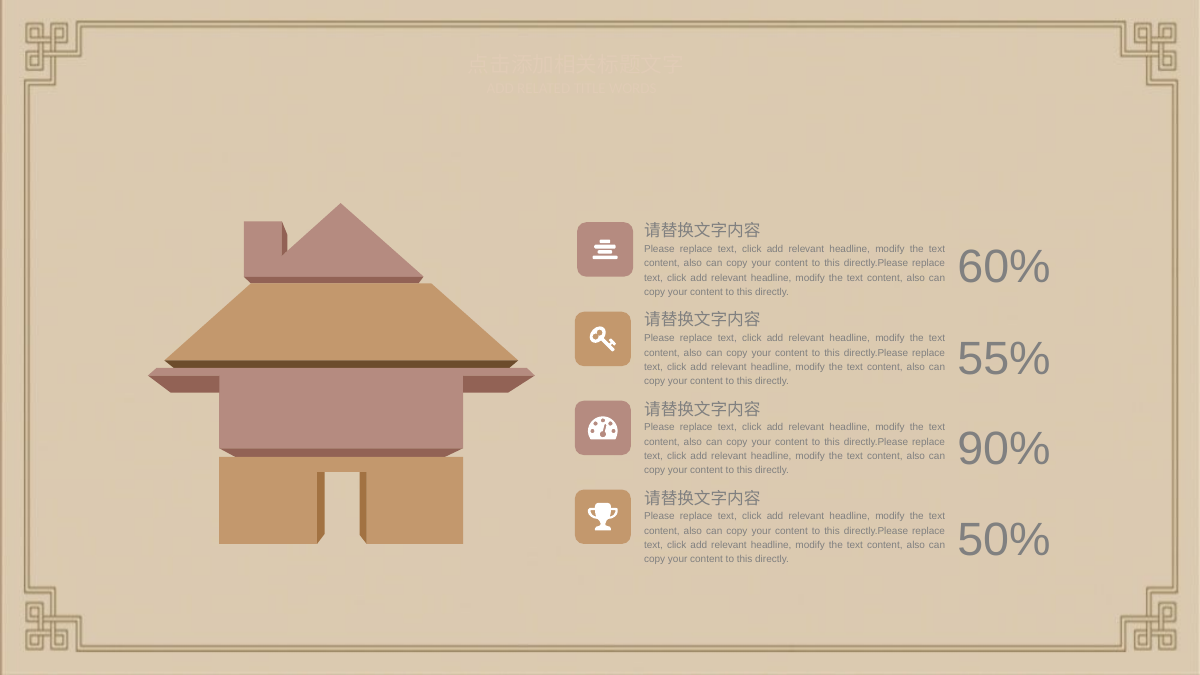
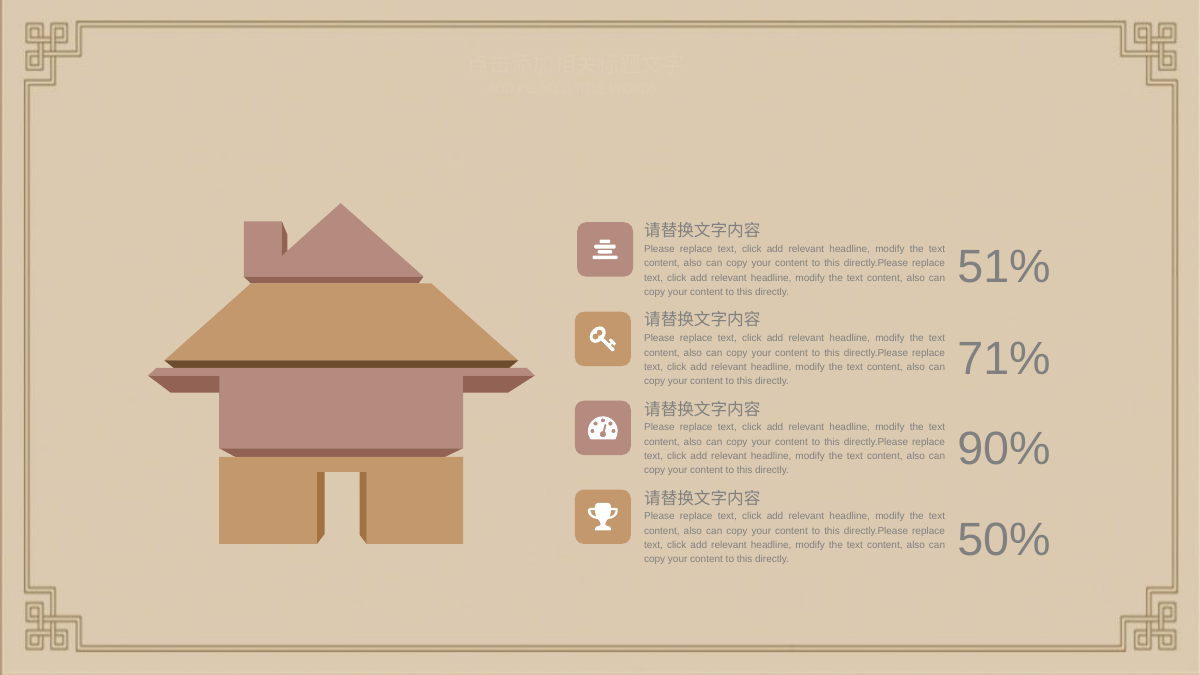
60%: 60% -> 51% (1004, 267)
55%: 55% -> 71% (1004, 359)
